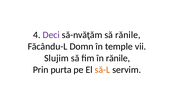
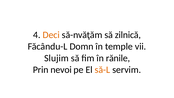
Deci colour: purple -> orange (51, 35)
să rănile: rănile -> zilnică (128, 35)
purta: purta -> nevoi (61, 70)
